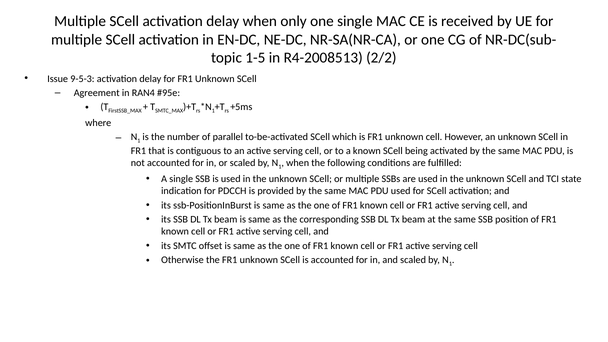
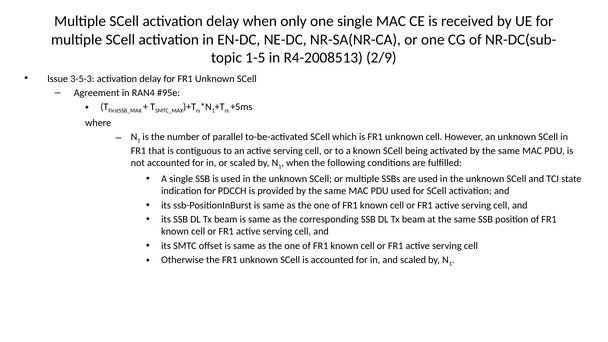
2/2: 2/2 -> 2/9 (381, 58)
9-5-3: 9-5-3 -> 3-5-3 (82, 79)
